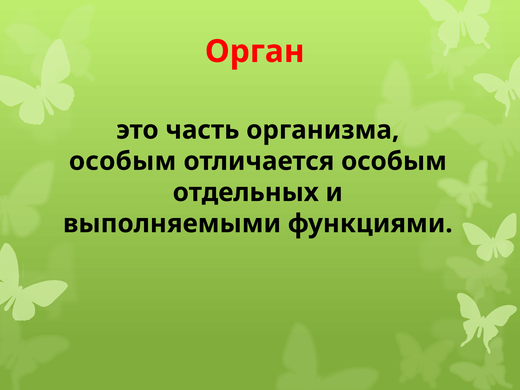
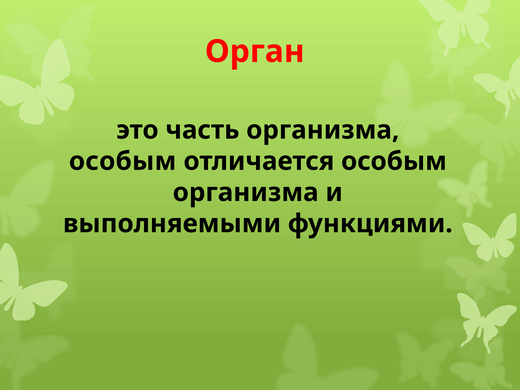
отдельных: отдельных -> организма (246, 192)
